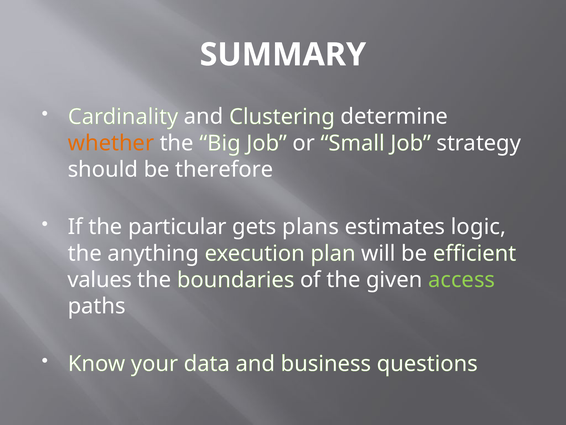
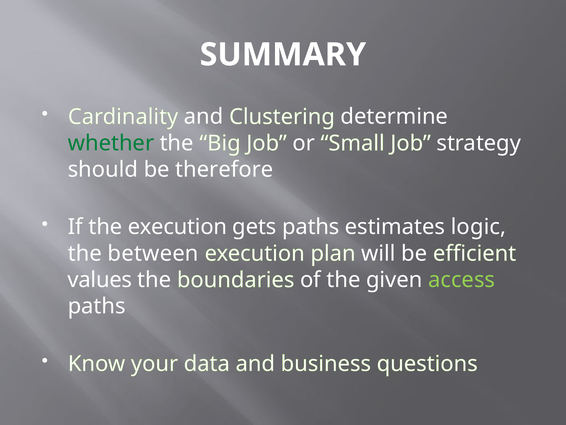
whether colour: orange -> green (111, 143)
the particular: particular -> execution (177, 227)
gets plans: plans -> paths (311, 227)
anything: anything -> between (153, 253)
